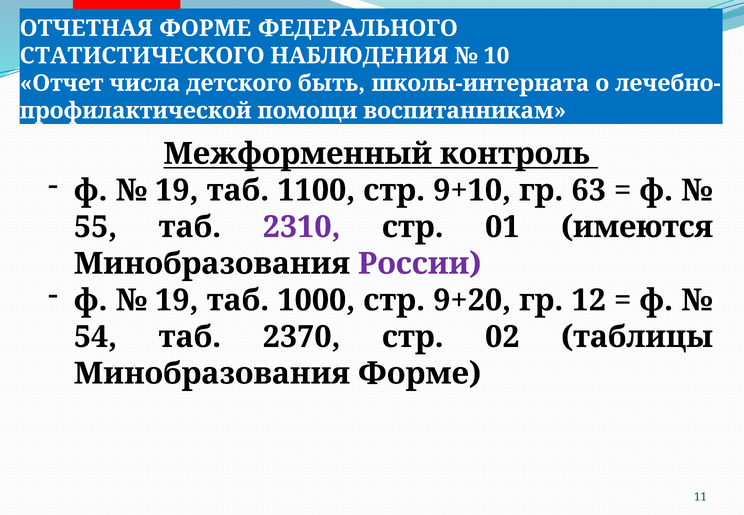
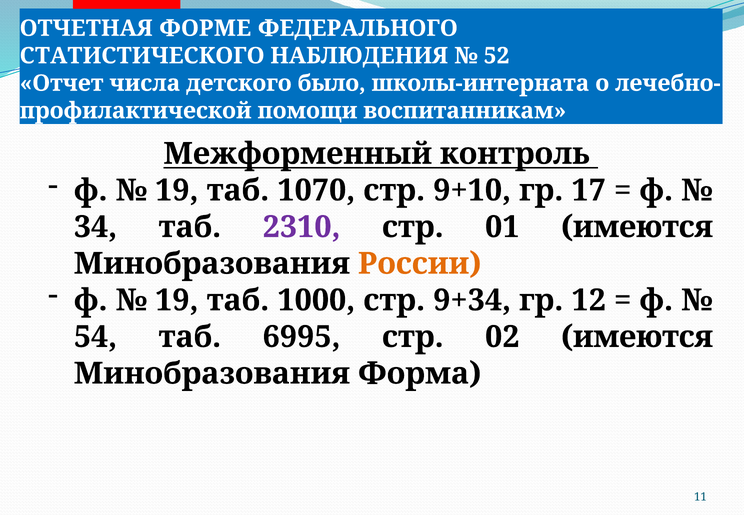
10: 10 -> 52 (497, 56)
быть: быть -> было (332, 83)
1100: 1100 -> 1070 (316, 190)
63: 63 -> 17 (589, 190)
55: 55 -> 34 (95, 227)
России colour: purple -> orange (420, 264)
9+20: 9+20 -> 9+34 (472, 300)
2370: 2370 -> 6995 (302, 337)
02 таблицы: таблицы -> имеются (637, 337)
Минобразования Форме: Форме -> Форма (420, 374)
